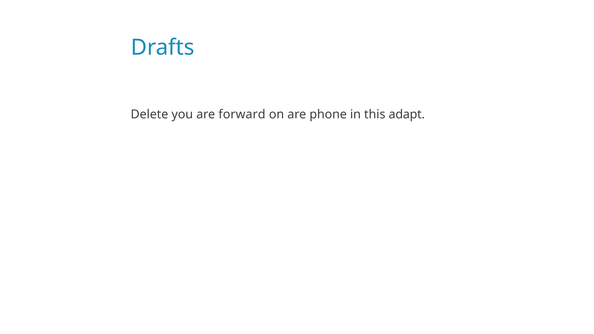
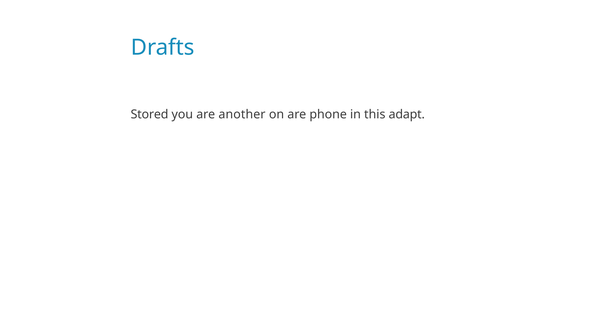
Delete: Delete -> Stored (150, 114)
forward: forward -> another (242, 114)
